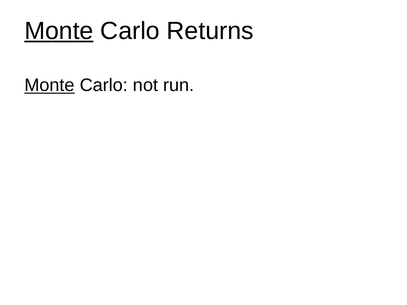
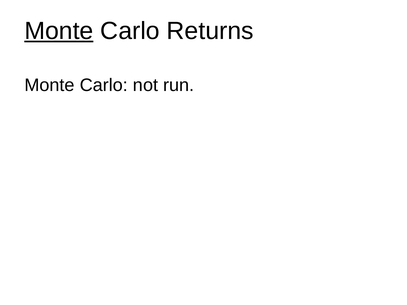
Monte underline: present -> none (49, 85)
